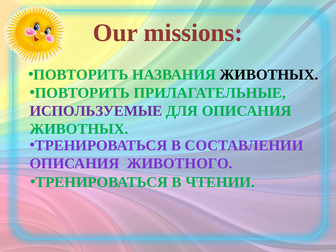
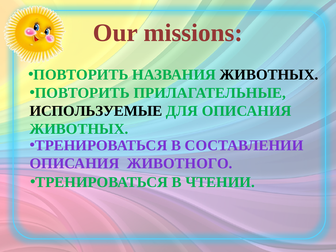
ИСПОЛЬЗУЕМЫЕ colour: purple -> black (96, 111)
